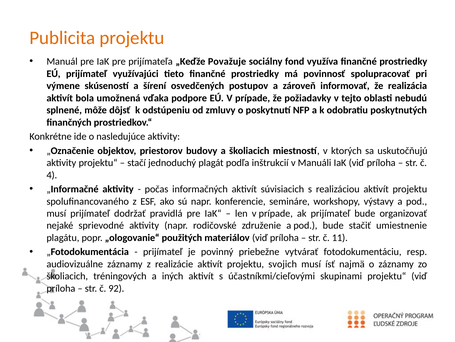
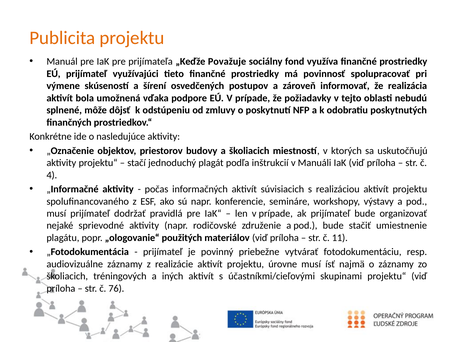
svojich: svojich -> úrovne (283, 264)
92: 92 -> 76 (116, 288)
